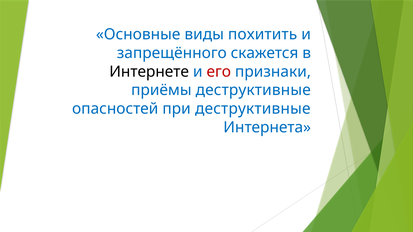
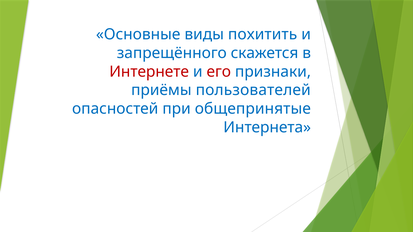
Интернете colour: black -> red (149, 72)
приёмы деструктивные: деструктивные -> пользователей (253, 90)
при деструктивные: деструктивные -> общепринятые (253, 109)
